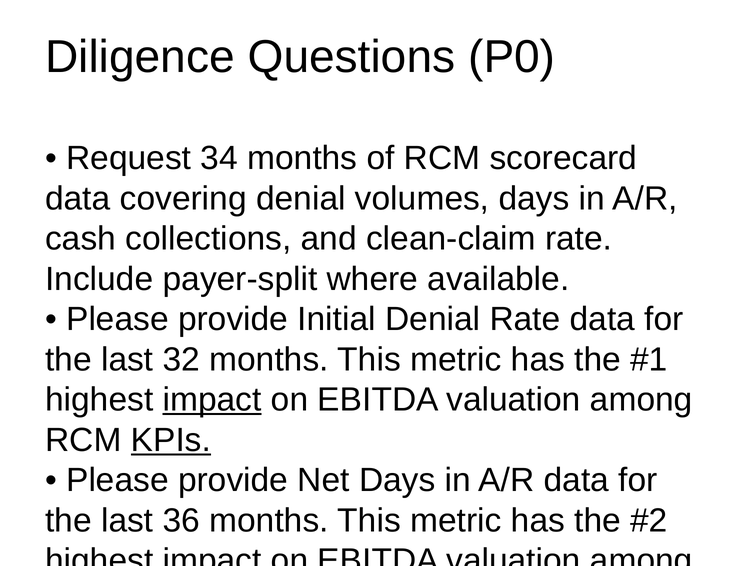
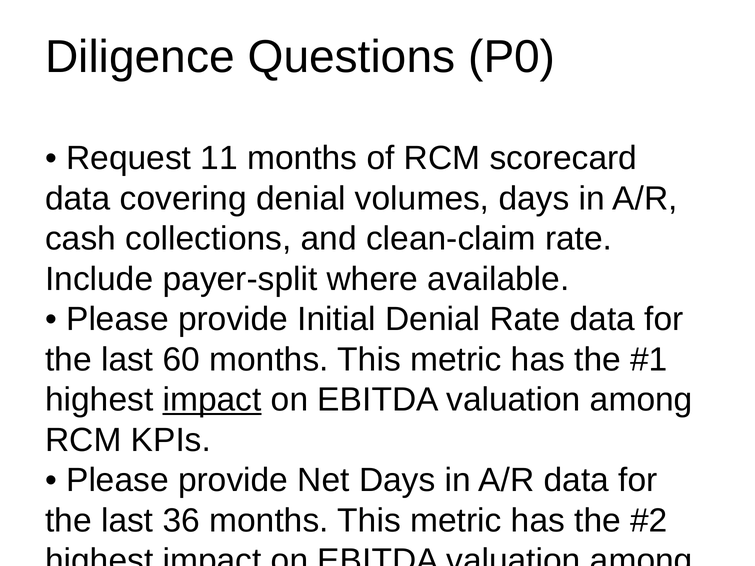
34: 34 -> 11 (219, 158)
32: 32 -> 60 (181, 360)
KPIs underline: present -> none (171, 440)
